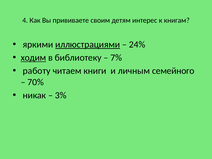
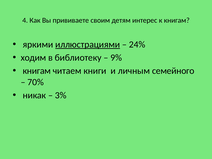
ходим underline: present -> none (33, 58)
7%: 7% -> 9% (116, 58)
работу: работу -> книгам (37, 71)
